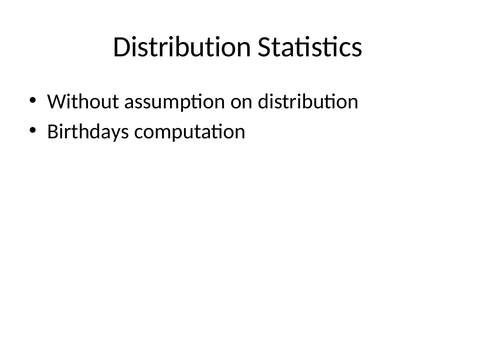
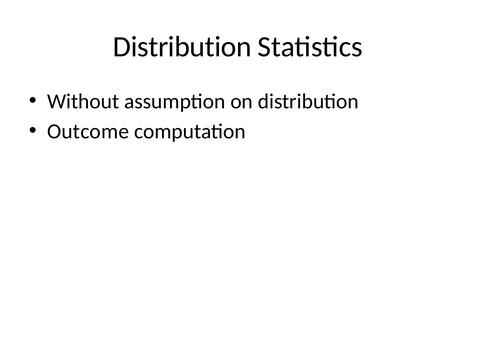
Birthdays: Birthdays -> Outcome (88, 131)
